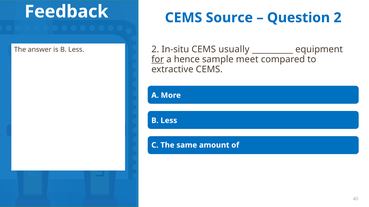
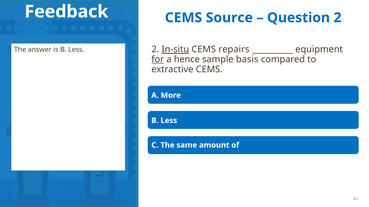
In-situ underline: none -> present (175, 50)
usually: usually -> repairs (234, 50)
meet: meet -> basis (247, 59)
